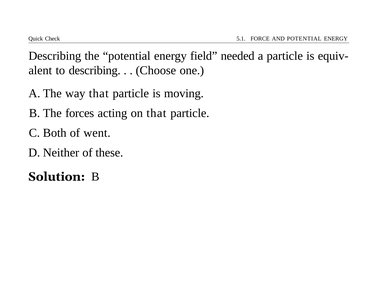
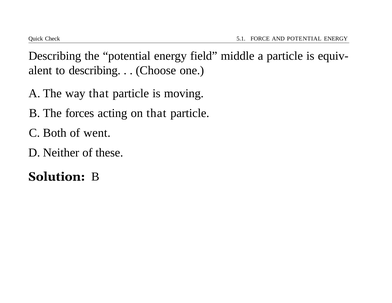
needed: needed -> middle (238, 56)
